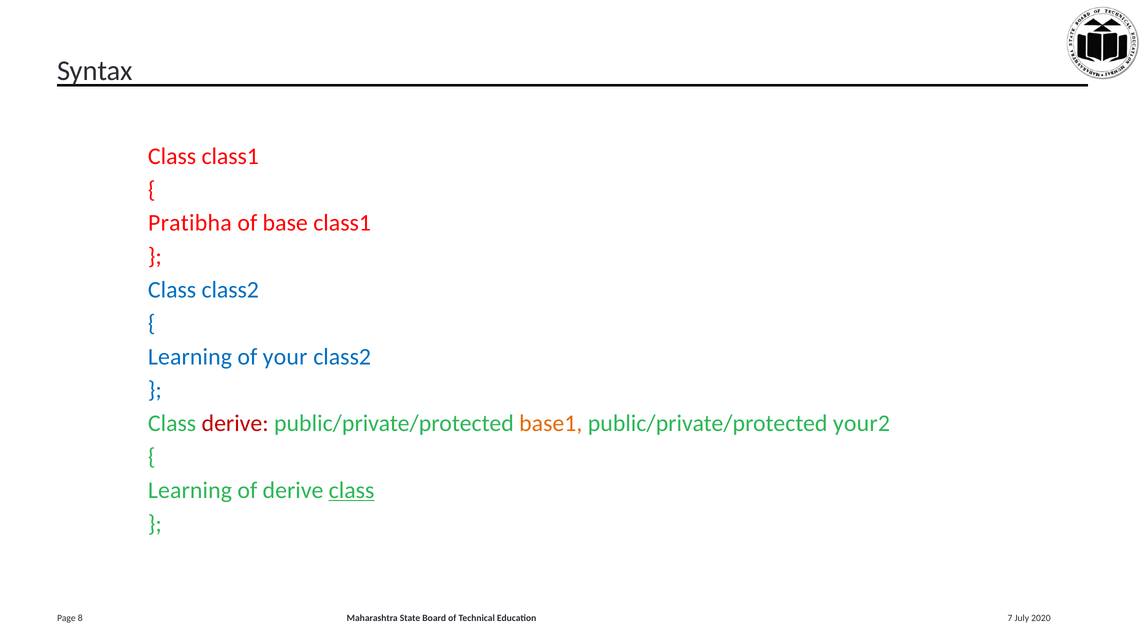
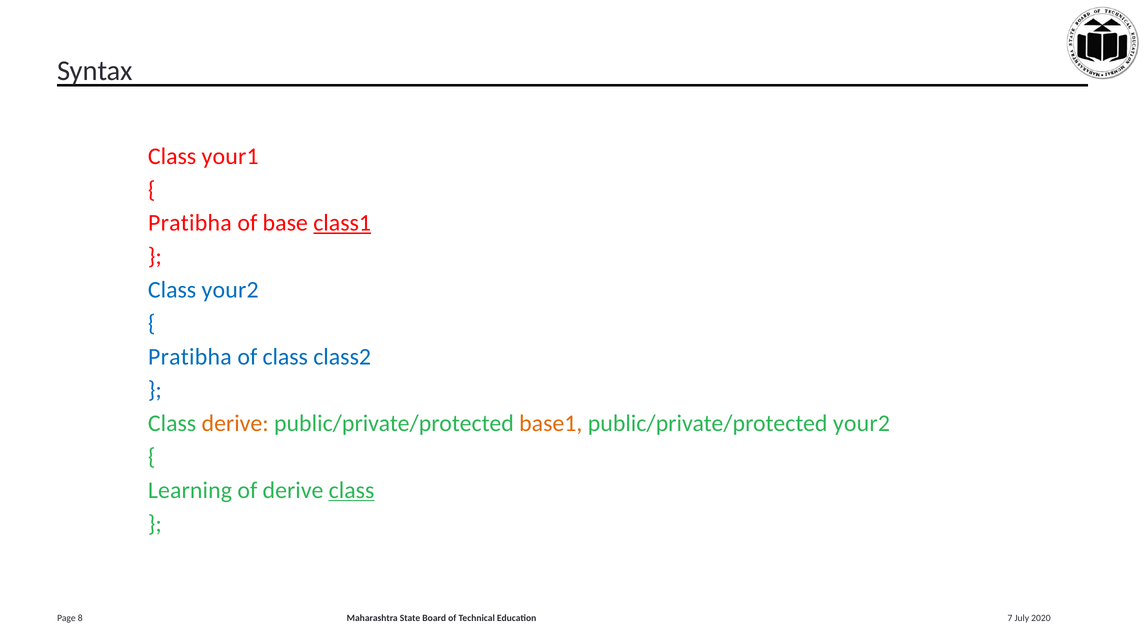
Class class1: class1 -> your1 (230, 156)
class1 underline: none -> present (342, 223)
Class class2: class2 -> your2 (230, 290)
Learning: Learning -> Pratibha (190, 357)
of your: your -> class (285, 357)
derive colour: red -> orange (235, 423)
